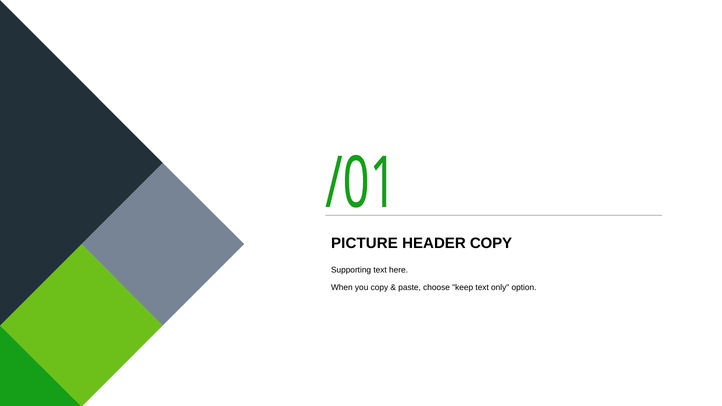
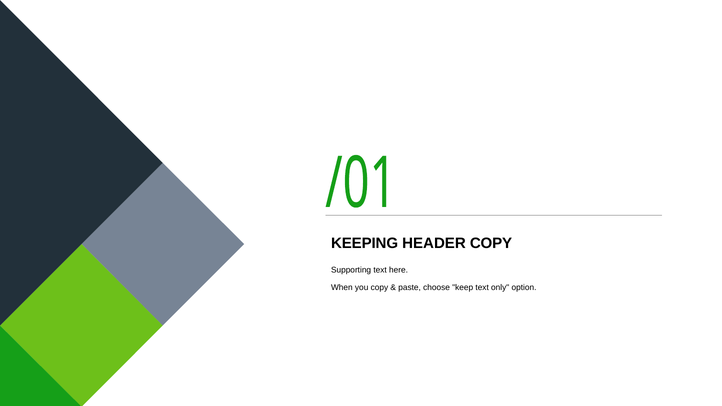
PICTURE: PICTURE -> KEEPING (365, 243)
